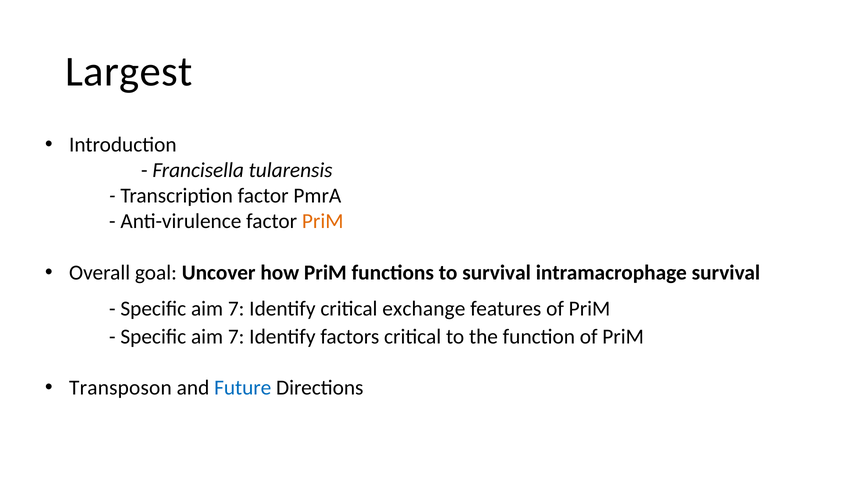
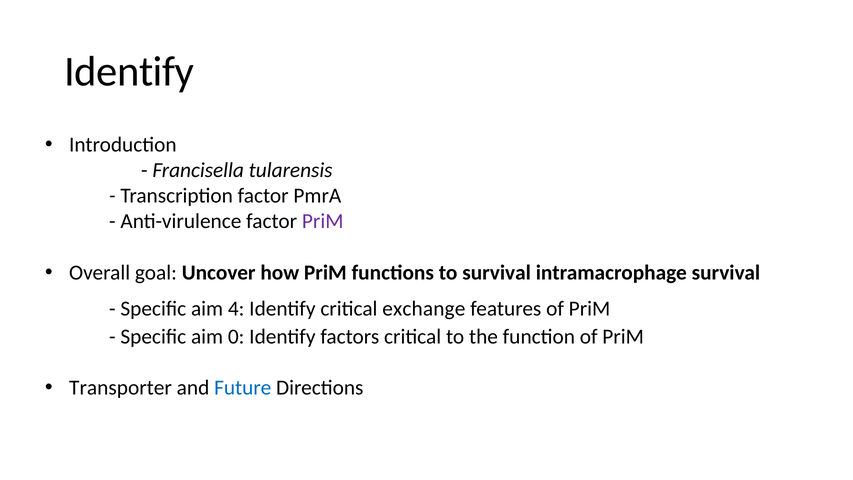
Largest: Largest -> Identify (129, 72)
PriM colour: orange -> purple (323, 221)
7: 7 -> 4 (236, 309)
7: 7 -> 0 (236, 337)
Transposon: Transposon -> Transporter (121, 388)
